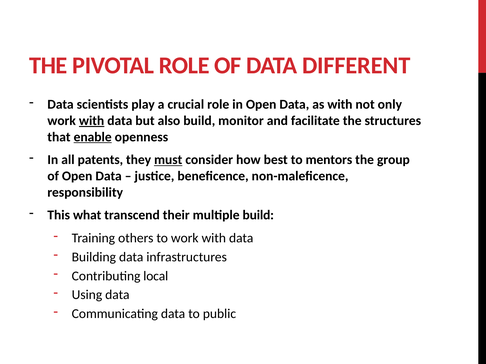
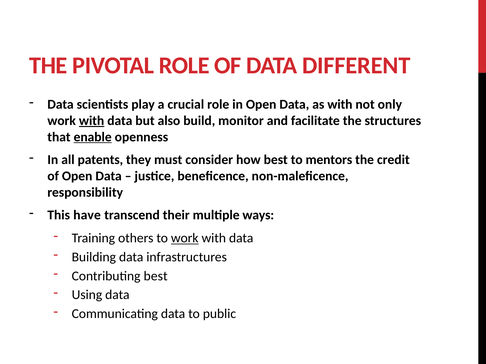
must underline: present -> none (168, 160)
group: group -> credit (393, 160)
what: what -> have (87, 216)
multiple build: build -> ways (258, 216)
work underline: none -> present (185, 238)
Contributing local: local -> best (156, 276)
